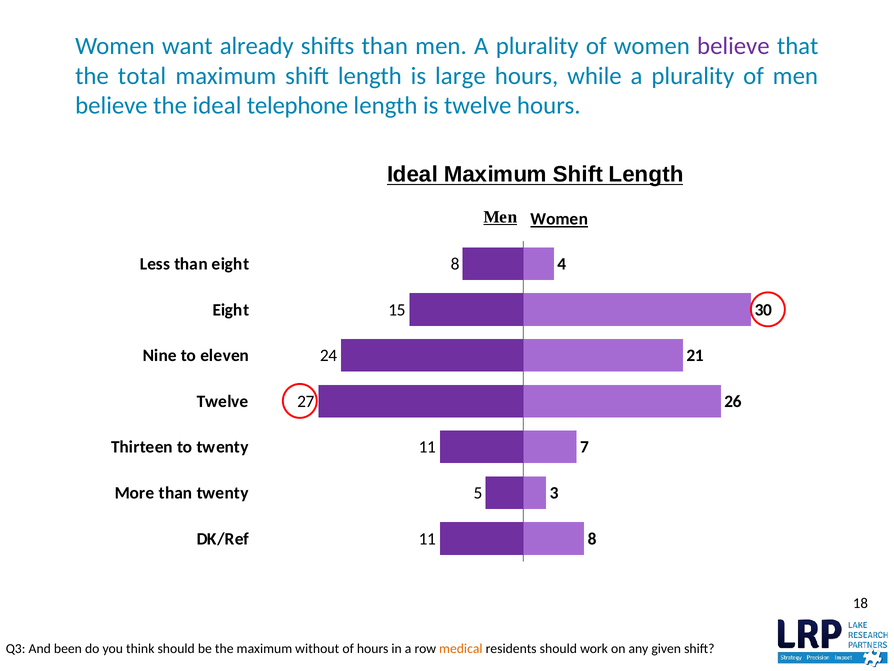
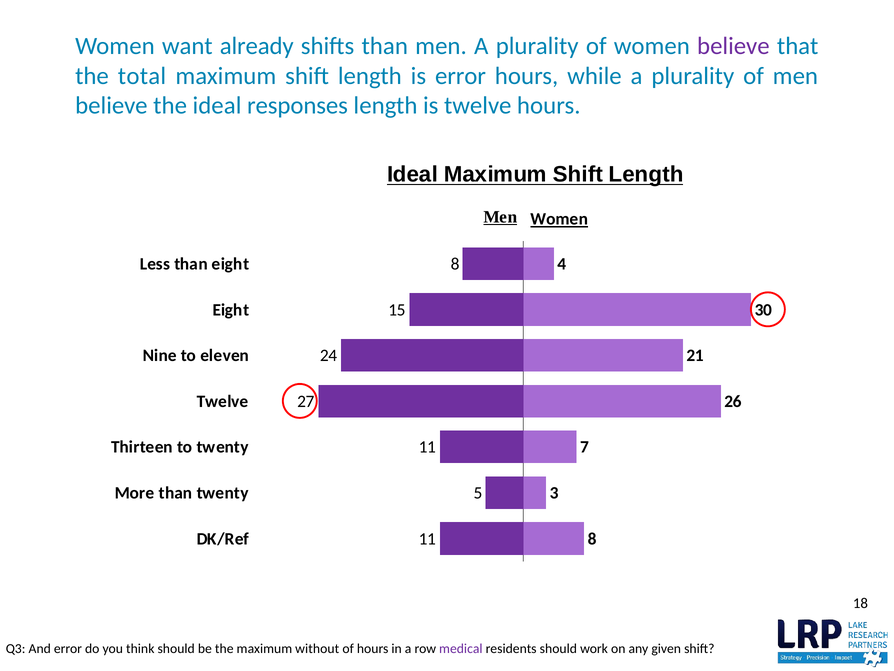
is large: large -> error (461, 76)
telephone: telephone -> responses (297, 106)
And been: been -> error (68, 648)
medical colour: orange -> purple (461, 648)
